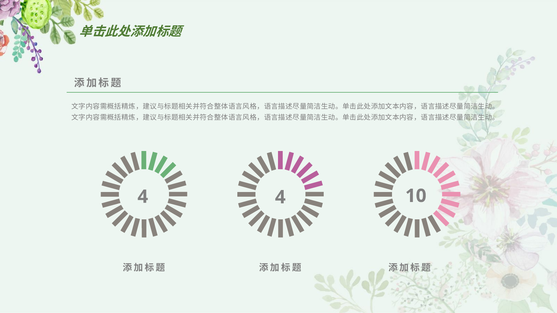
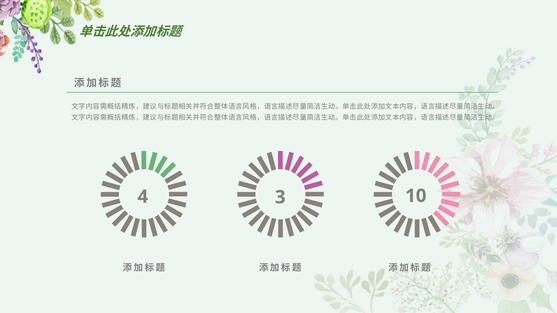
4 4: 4 -> 3 (280, 197)
